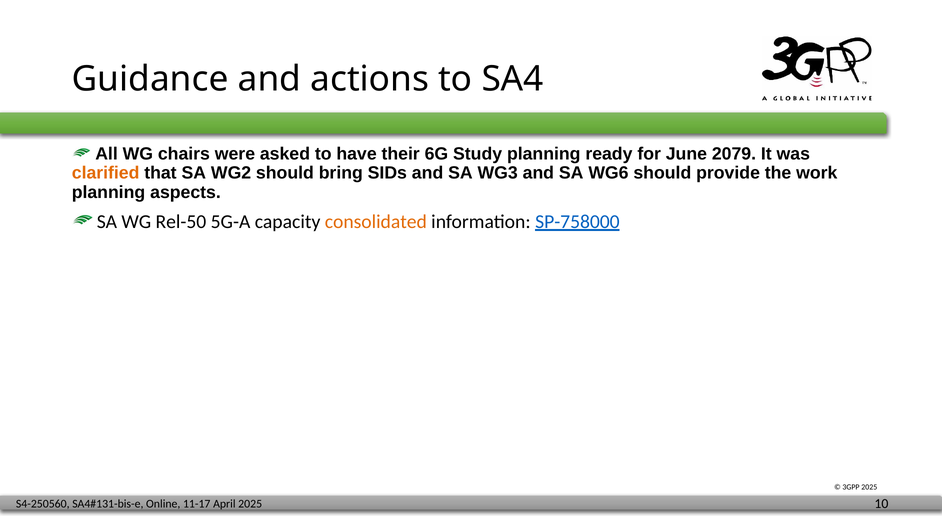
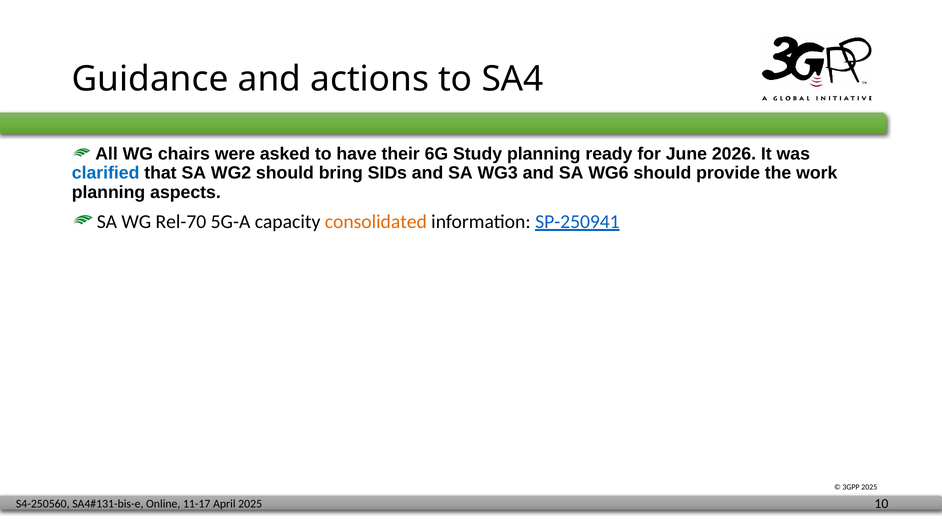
2079: 2079 -> 2026 (734, 154)
clarified colour: orange -> blue (106, 173)
Rel-50: Rel-50 -> Rel-70 (181, 221)
SP-758000: SP-758000 -> SP-250941 (577, 221)
